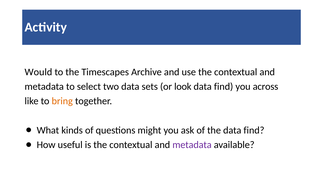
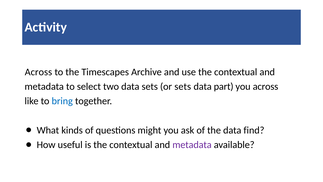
Would: Would -> Across (38, 72)
or look: look -> sets (183, 86)
find: find -> part (224, 86)
bring colour: orange -> blue (62, 101)
